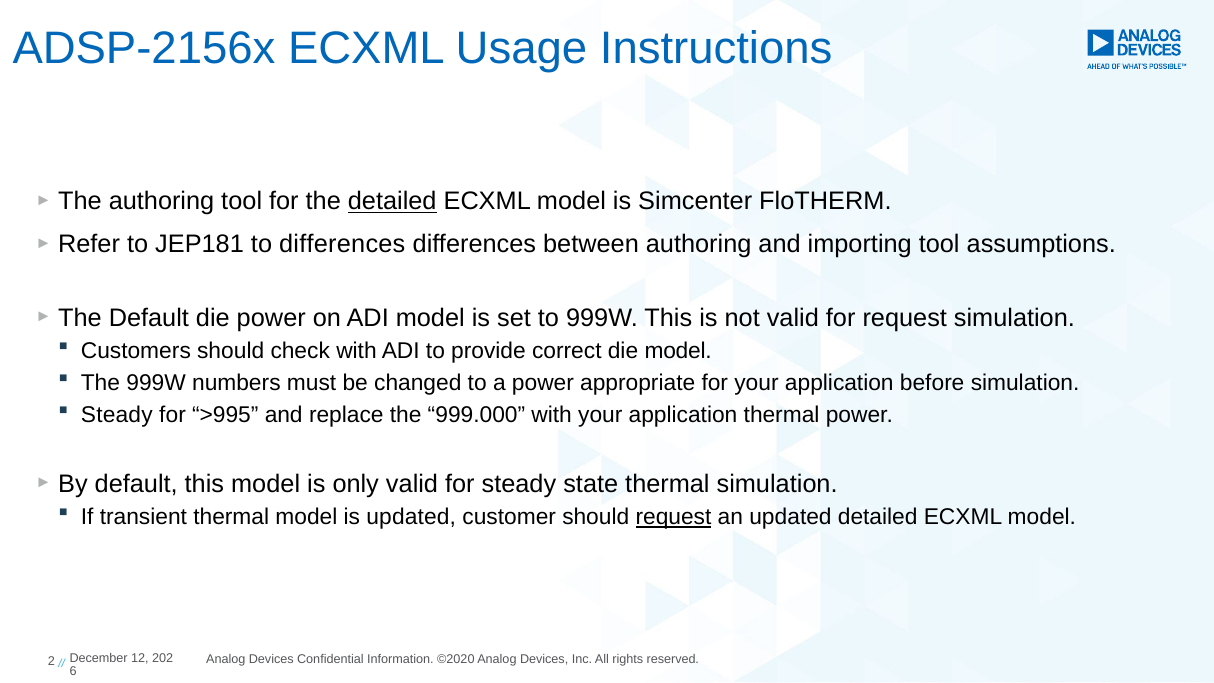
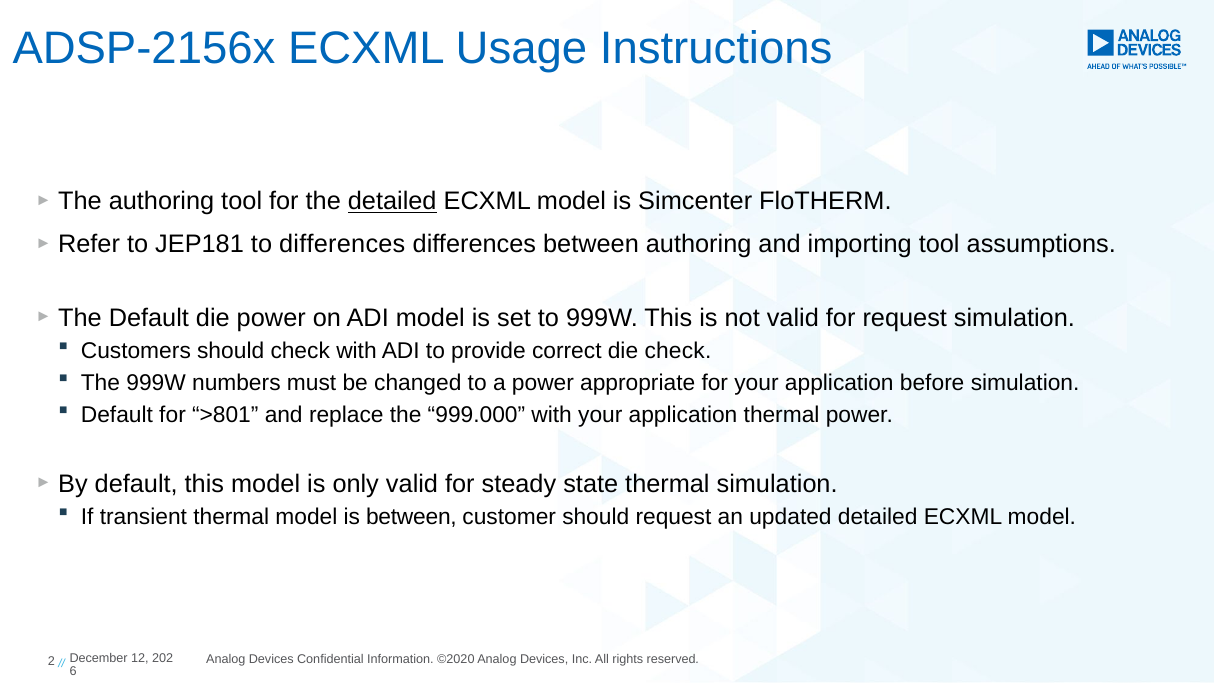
die model: model -> check (678, 351)
Steady: Steady -> Default (117, 415)
>995: >995 -> >801 (225, 415)
is updated: updated -> between (411, 517)
request underline: present -> none (673, 517)
